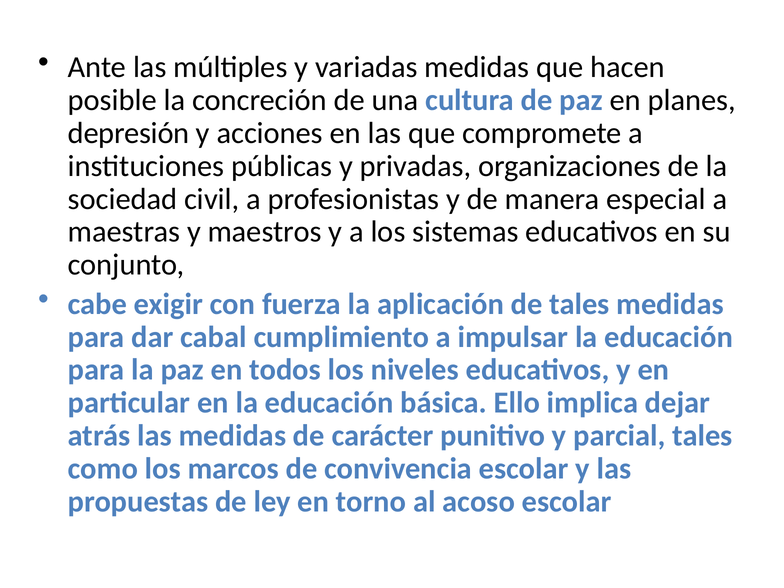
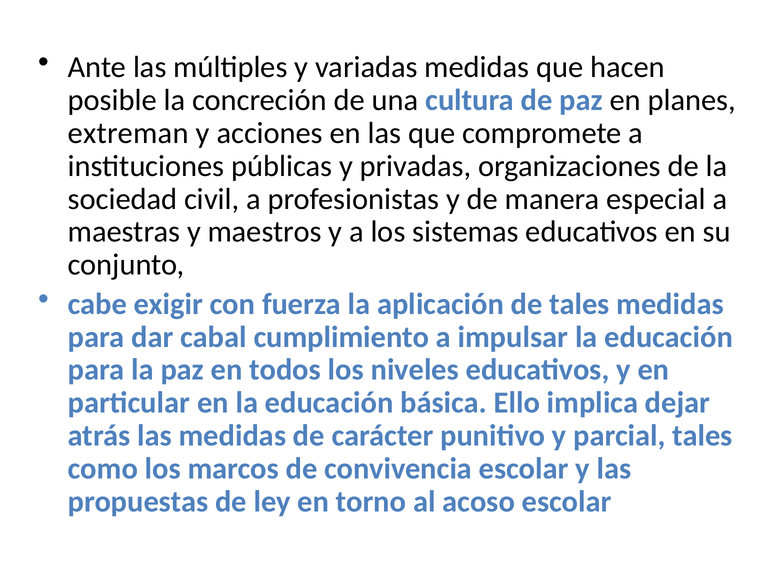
depresión: depresión -> extreman (128, 133)
